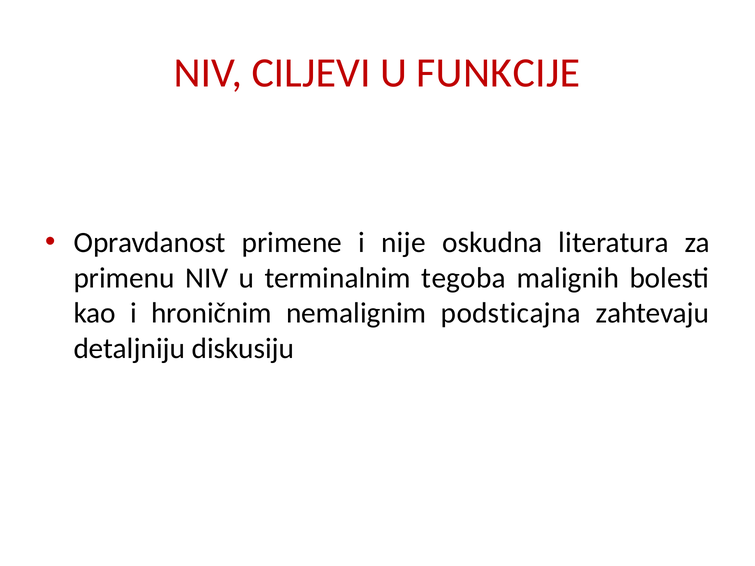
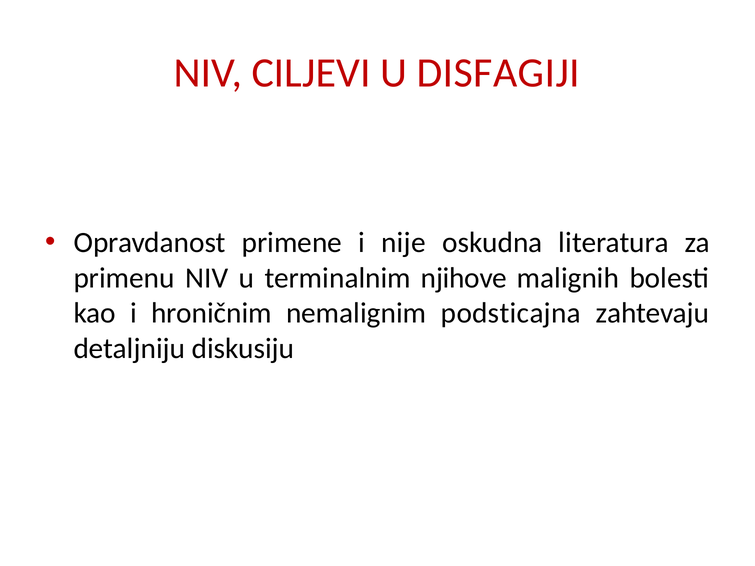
FUNKCIJE: FUNKCIJE -> DISFAGIJI (498, 73)
tegoba: tegoba -> njihove (464, 278)
